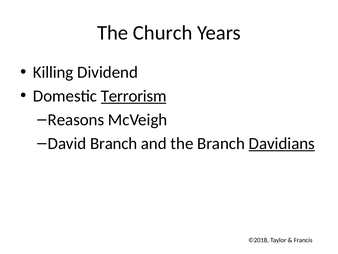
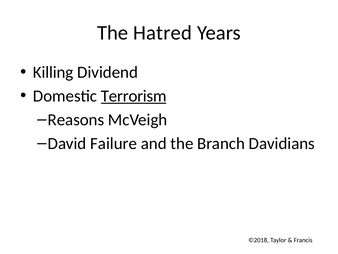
Church: Church -> Hatred (163, 33)
David Branch: Branch -> Failure (114, 143)
Davidians underline: present -> none (282, 143)
